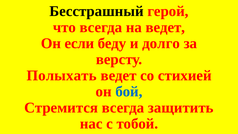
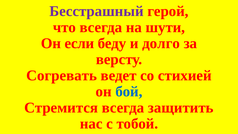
Бесстрашный colour: black -> purple (97, 11)
на ведет: ведет -> шути (165, 27)
Полыхать: Полыхать -> Согревать (62, 75)
